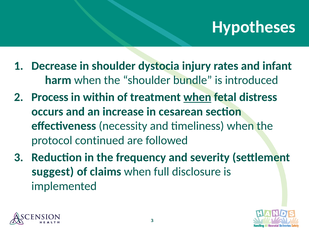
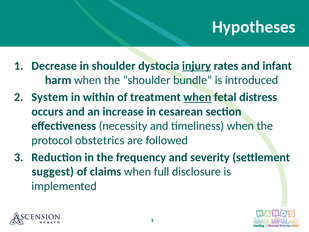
injury underline: none -> present (196, 66)
Process: Process -> System (50, 97)
continued: continued -> obstetrics (100, 140)
